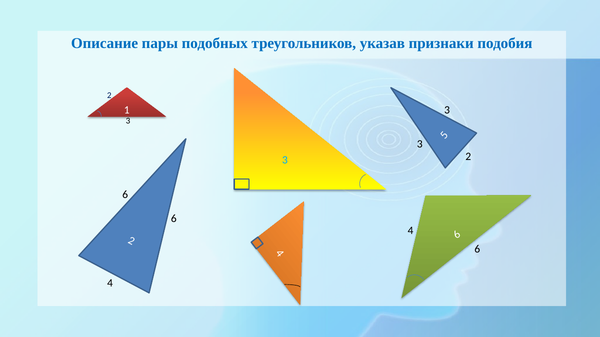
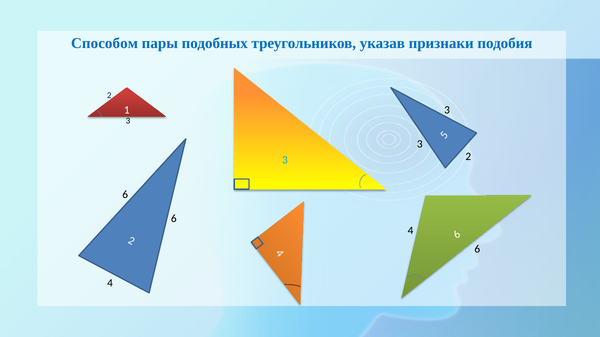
Описание: Описание -> Способом (105, 43)
